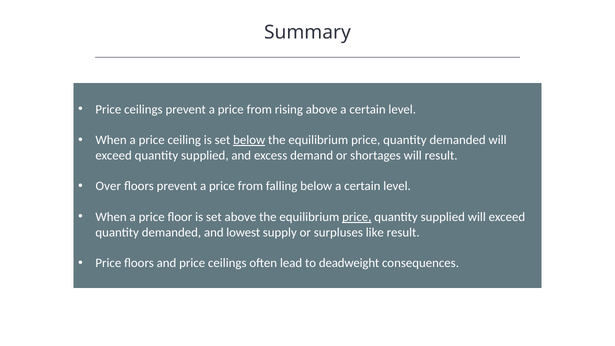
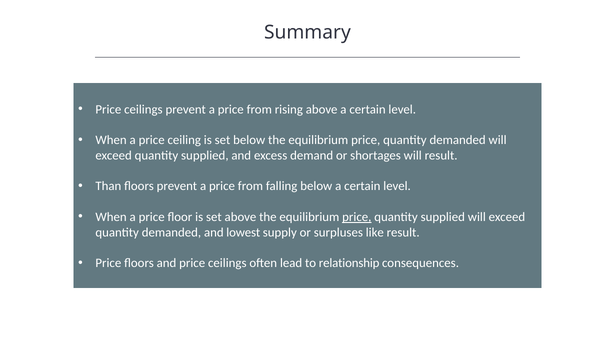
below underline: present -> none (249, 140)
Over: Over -> Than (108, 186)
deadweight: deadweight -> relationship (349, 263)
